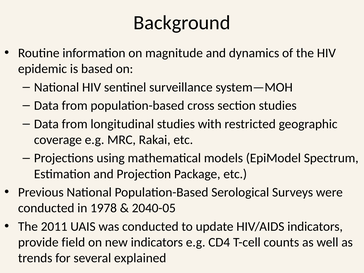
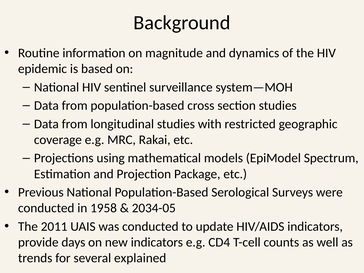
1978: 1978 -> 1958 (104, 208)
2040-05: 2040-05 -> 2034-05 (154, 208)
field: field -> days (73, 242)
